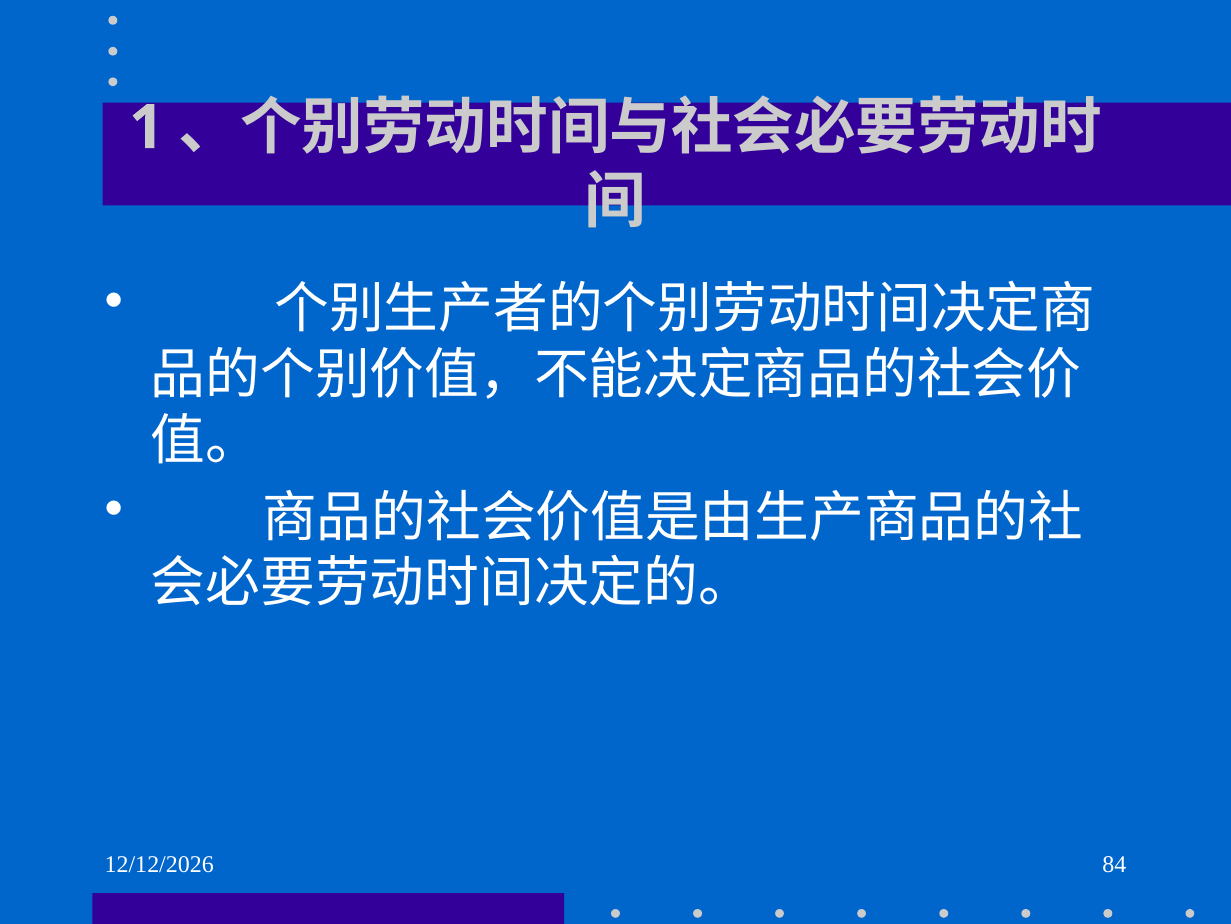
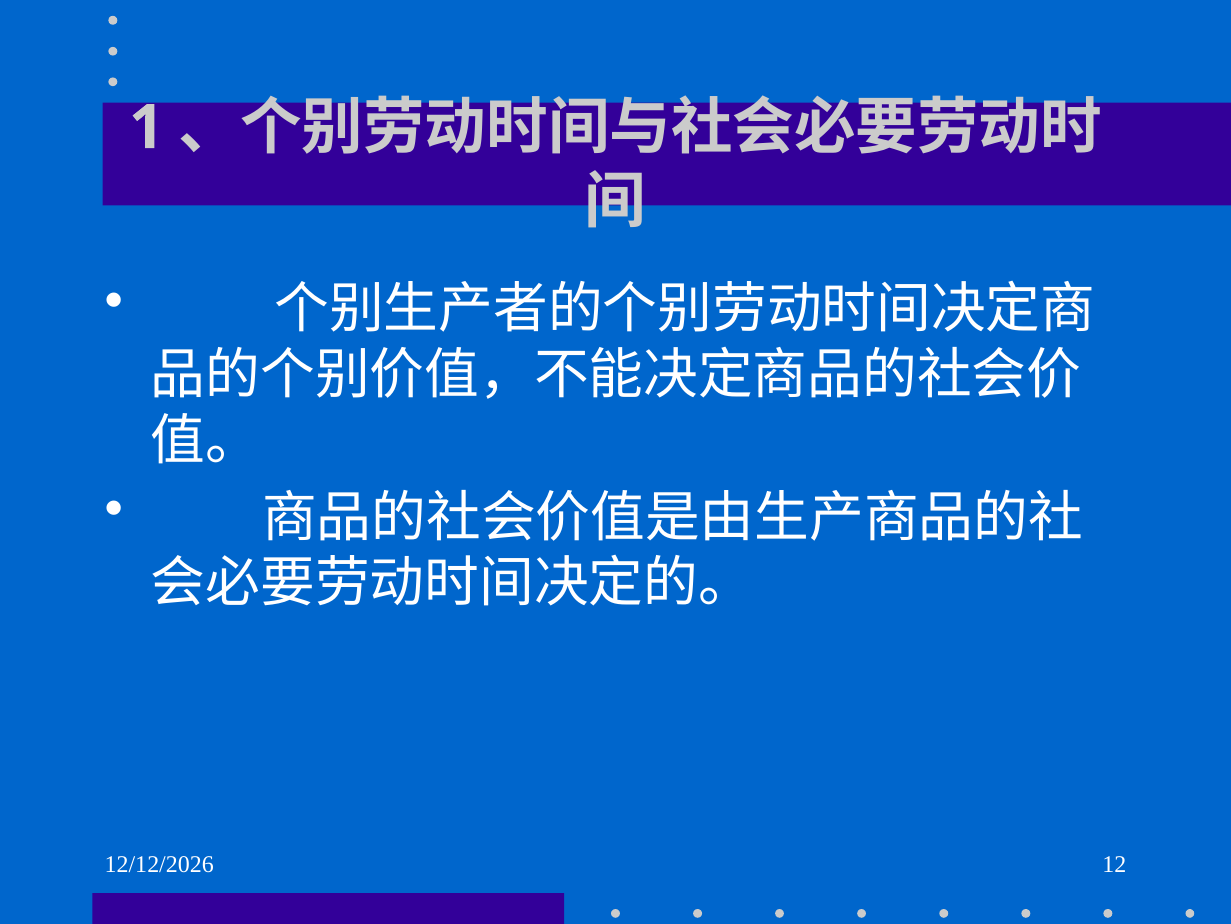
84: 84 -> 12 (1114, 863)
